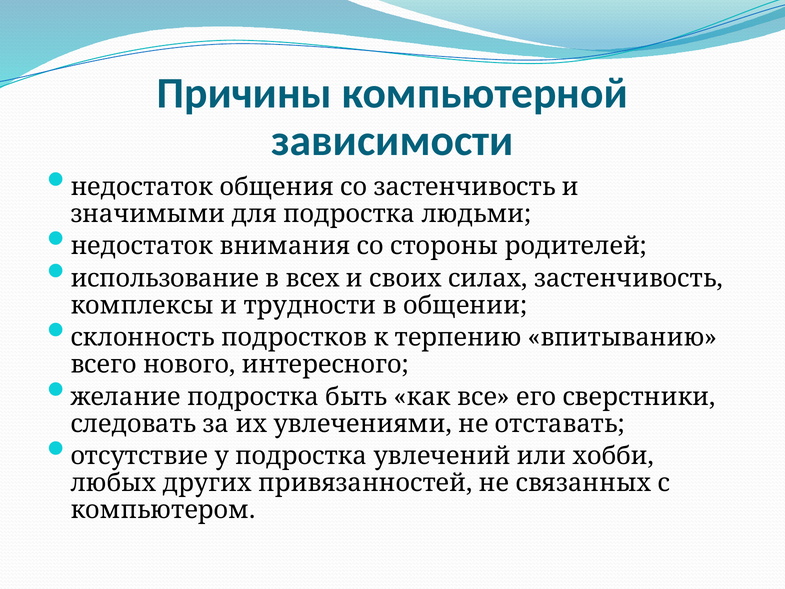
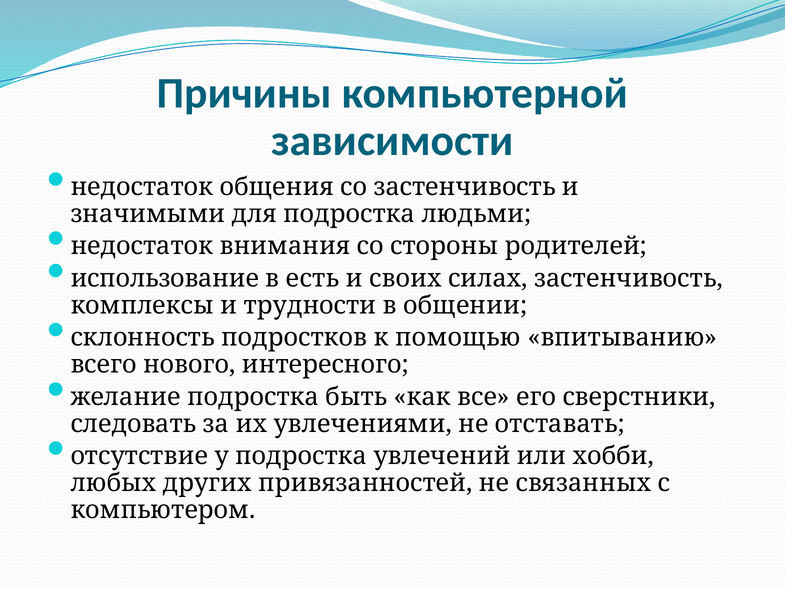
всех: всех -> есть (313, 278)
терпению: терпению -> помощью (458, 337)
